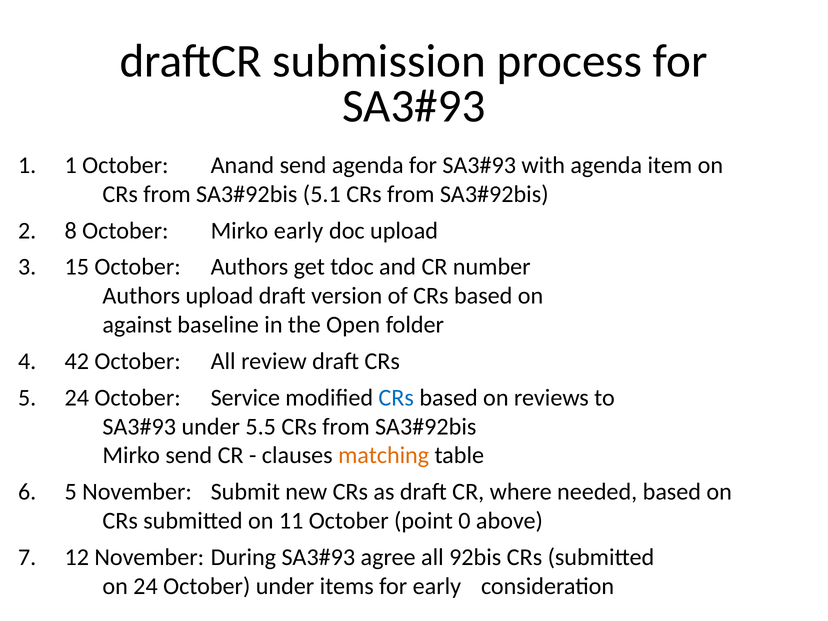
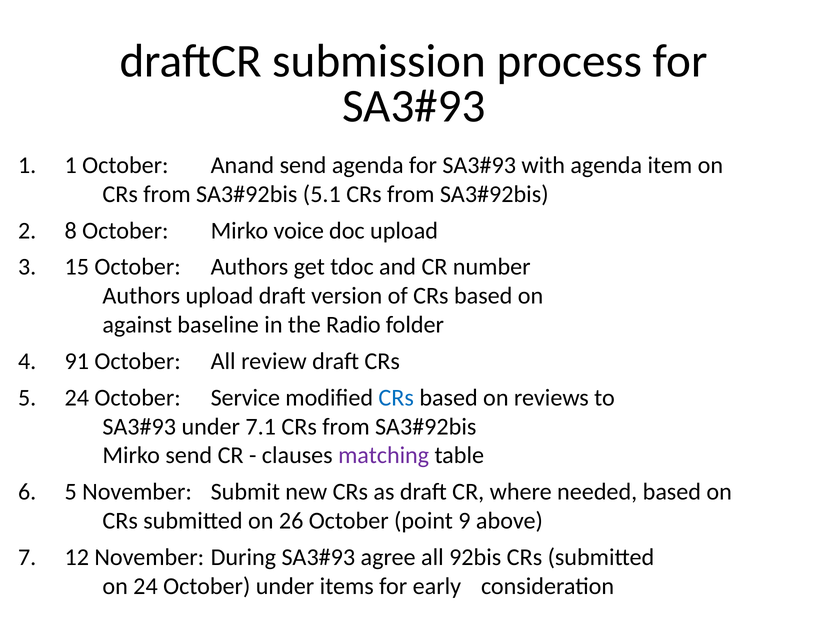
Mirko early: early -> voice (299, 231)
Open: Open -> Radio (353, 325)
42: 42 -> 91 (77, 361)
5.5: 5.5 -> 7.1 (261, 427)
matching colour: orange -> purple (384, 456)
11: 11 -> 26 (291, 521)
0: 0 -> 9 (464, 521)
